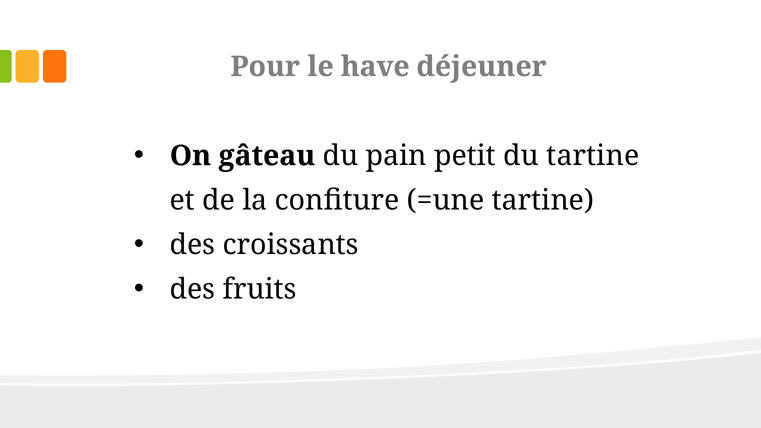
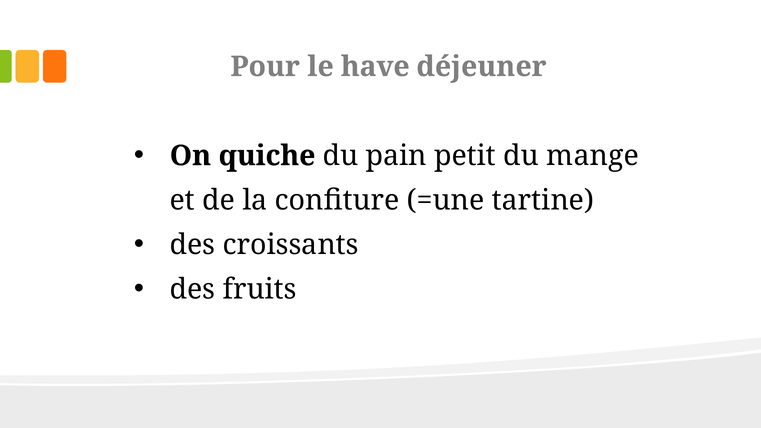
gâteau: gâteau -> quiche (267, 156)
du tartine: tartine -> mange (593, 156)
